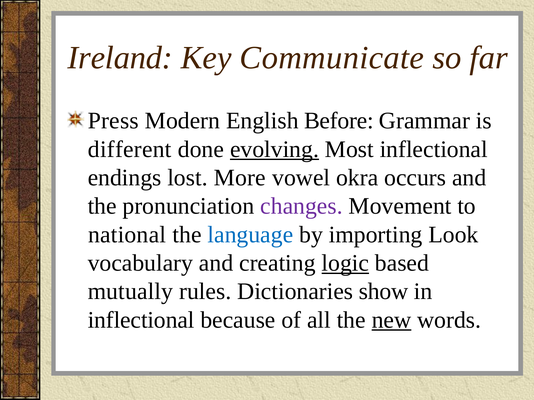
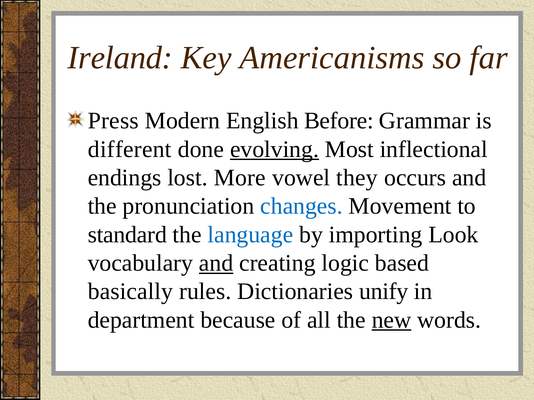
Communicate: Communicate -> Americanisms (332, 58)
okra: okra -> they (357, 178)
changes colour: purple -> blue (302, 206)
national: national -> standard (127, 235)
and underline: none -> present (216, 263)
logic underline: present -> none (345, 263)
mutually: mutually -> basically (130, 292)
show: show -> unify (384, 292)
inflectional: inflectional -> department (141, 320)
